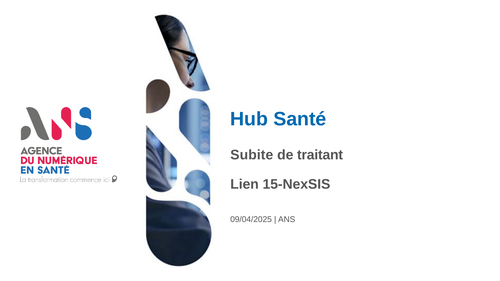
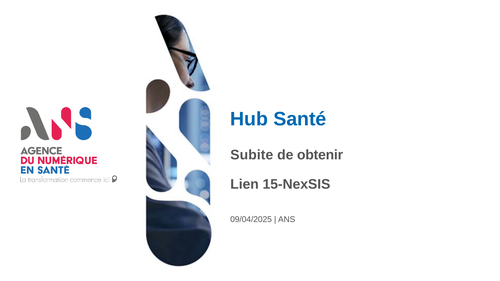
traitant: traitant -> obtenir (320, 155)
